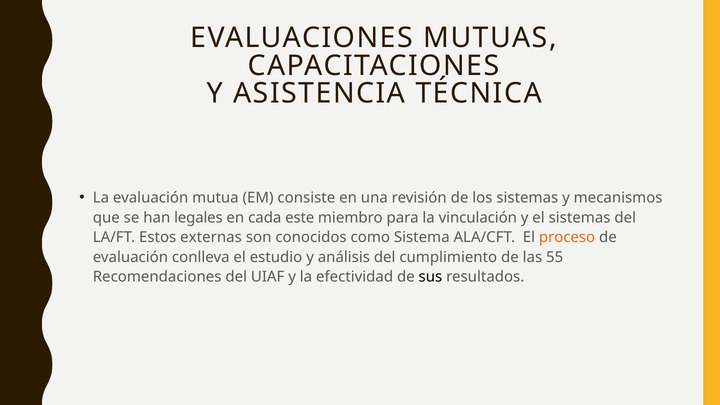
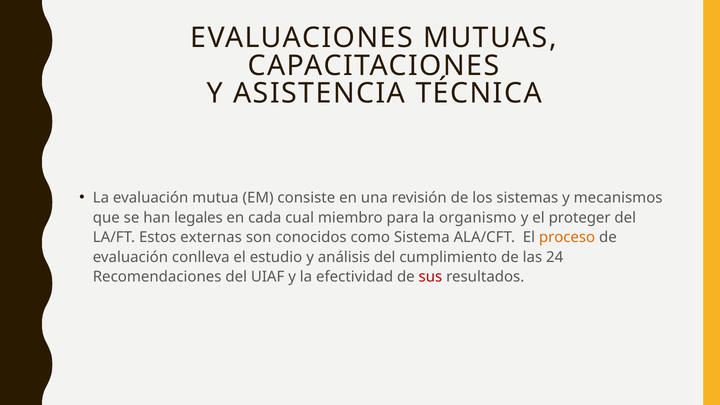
este: este -> cual (300, 218)
vinculación: vinculación -> organismo (478, 218)
el sistemas: sistemas -> proteger (580, 218)
55: 55 -> 24 (555, 257)
sus colour: black -> red (430, 277)
